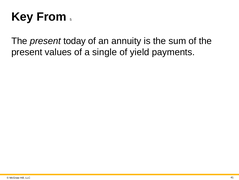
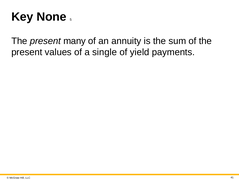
From: From -> None (51, 17)
today: today -> many (75, 41)
